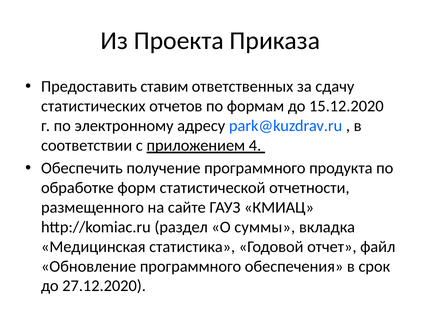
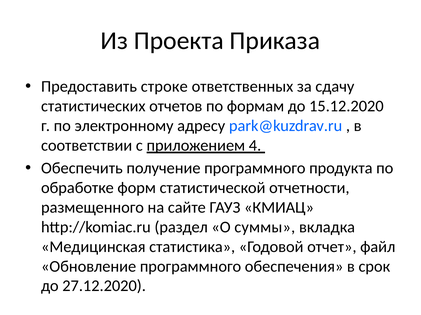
ставим: ставим -> строке (164, 87)
